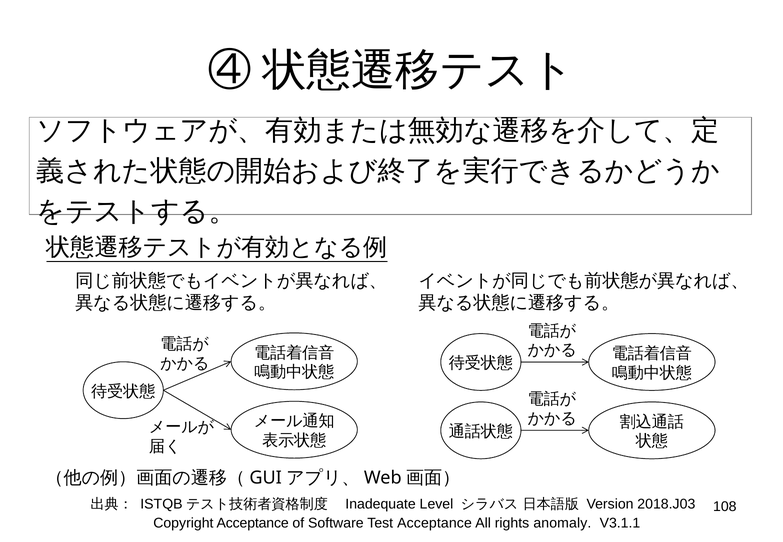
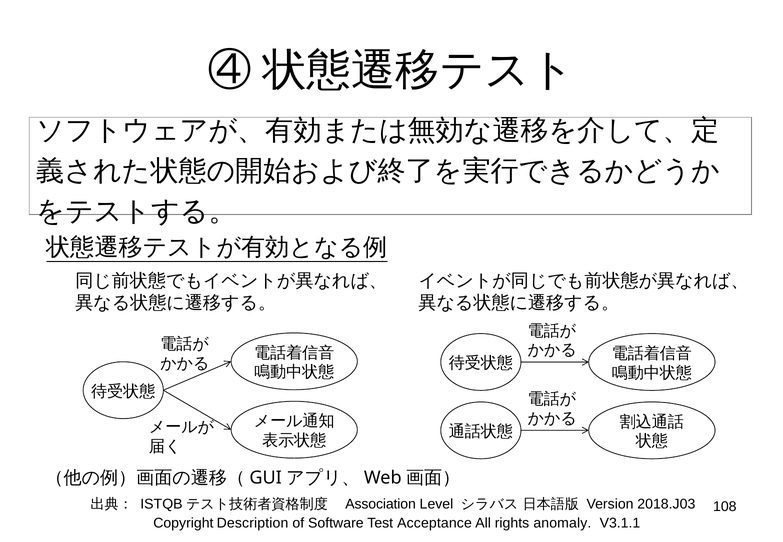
Inadequate: Inadequate -> Association (381, 504)
Copyright Acceptance: Acceptance -> Description (253, 523)
